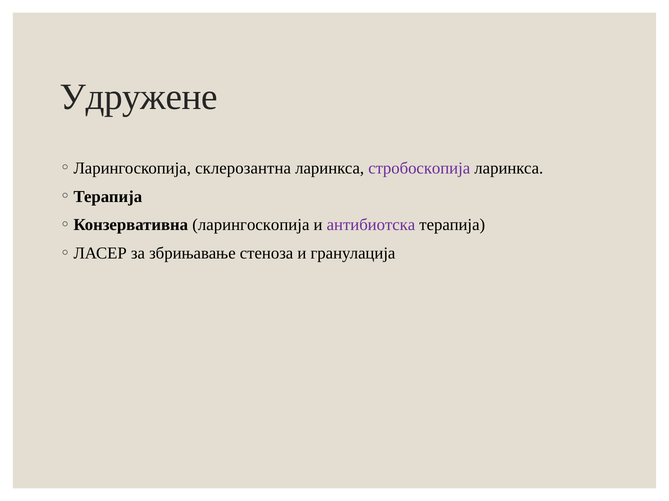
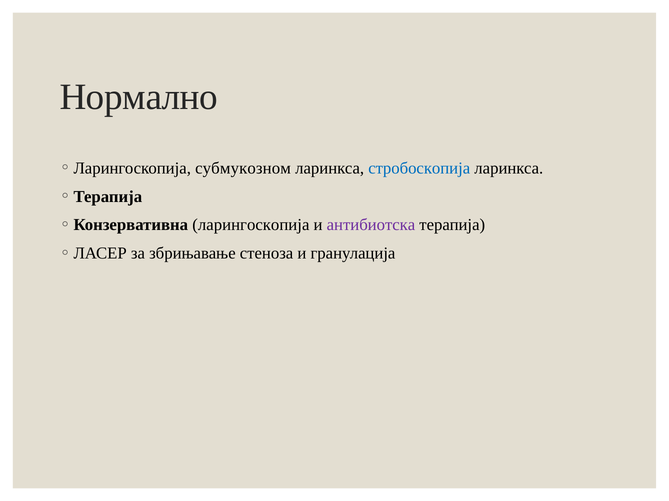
Удружене: Удружене -> Нормално (139, 97)
склерозантна: склерозантна -> субмукозном (243, 168)
стробоскопија colour: purple -> blue (419, 168)
